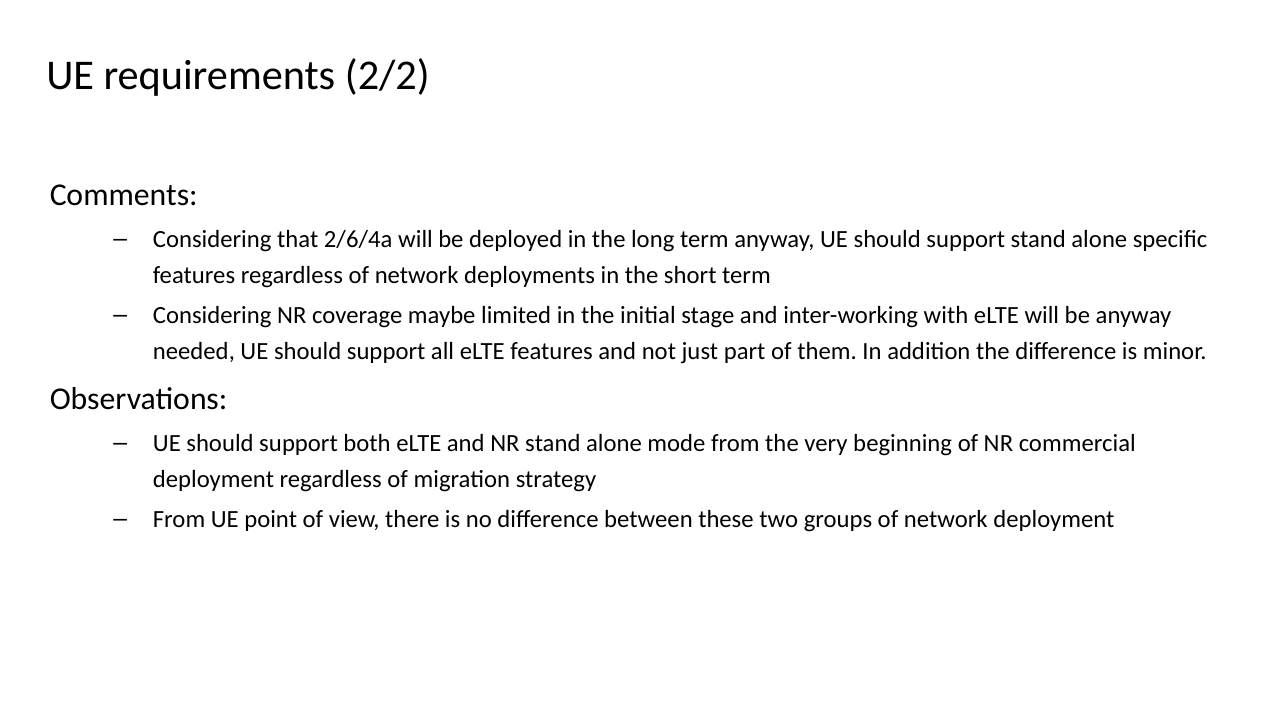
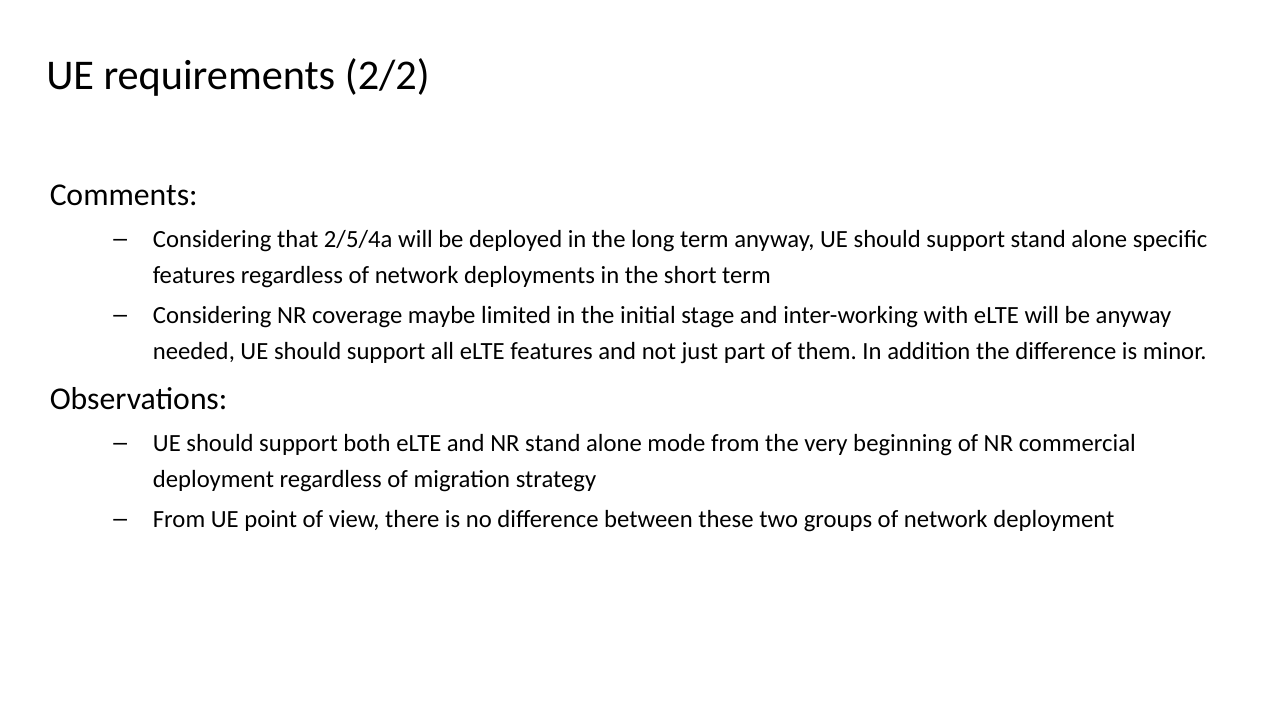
2/6/4a: 2/6/4a -> 2/5/4a (358, 240)
